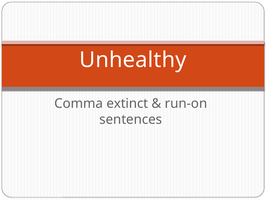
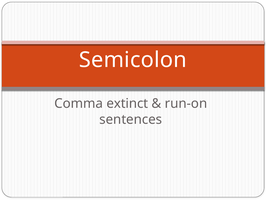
Unhealthy: Unhealthy -> Semicolon (133, 60)
